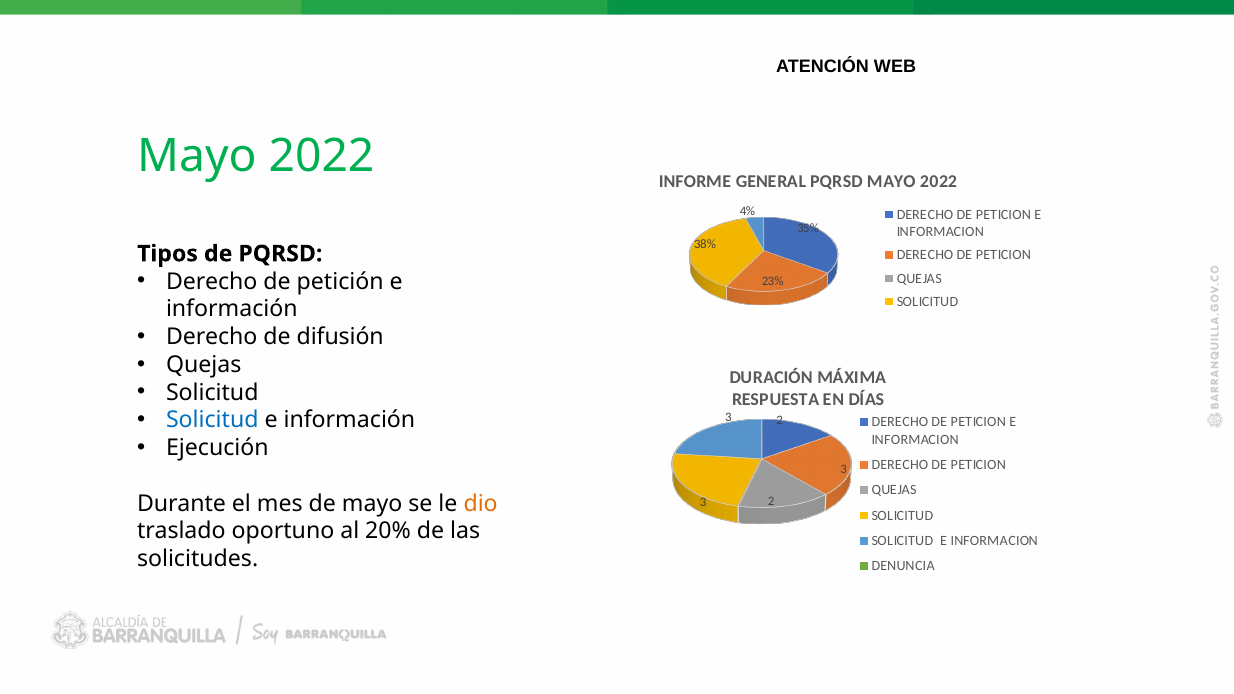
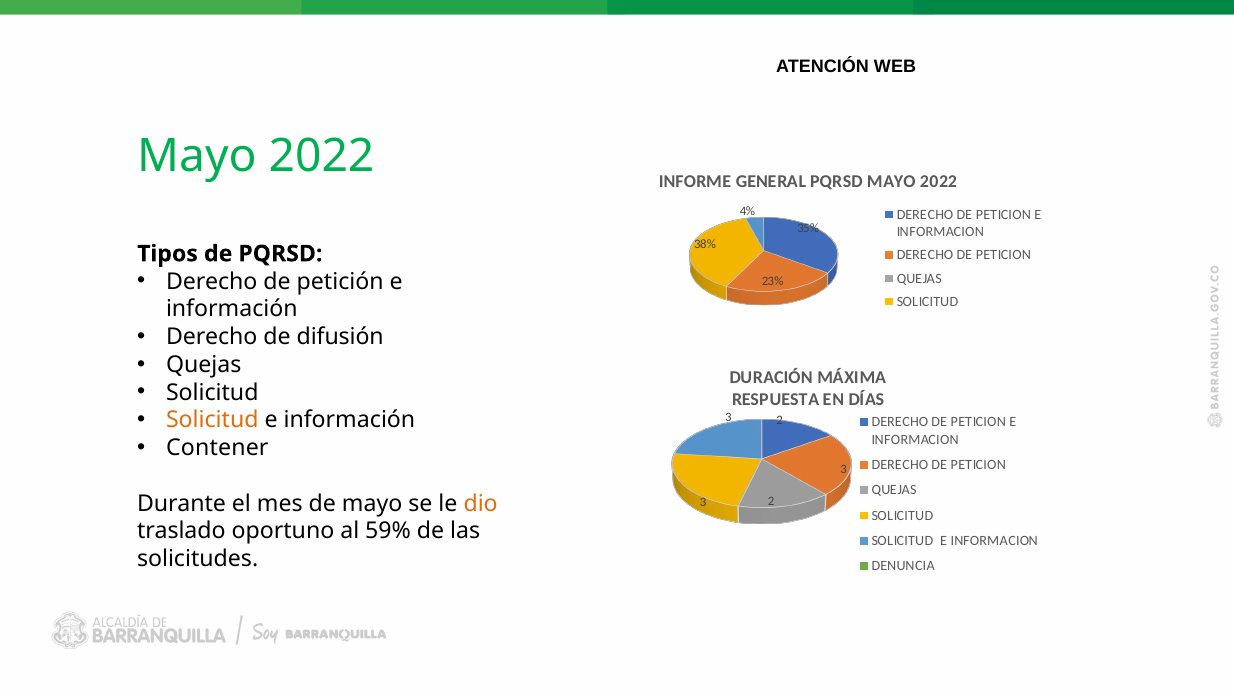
Solicitud colour: blue -> orange (212, 420)
Ejecución: Ejecución -> Contener (217, 448)
20%: 20% -> 59% (388, 531)
